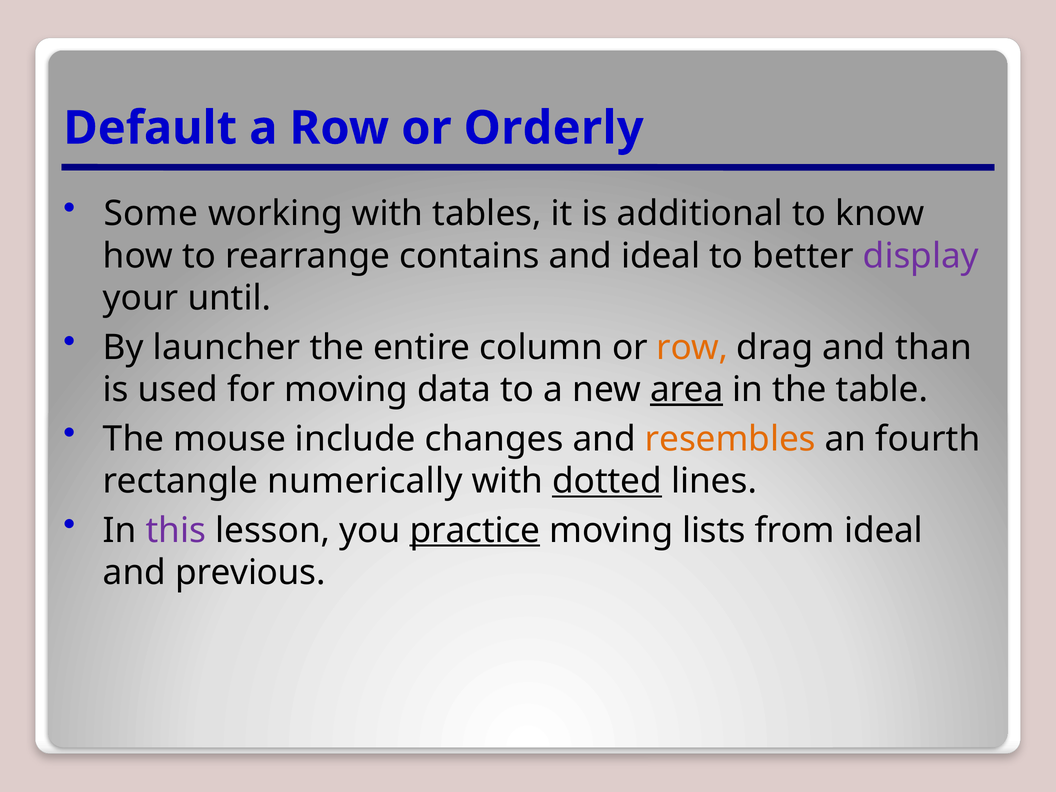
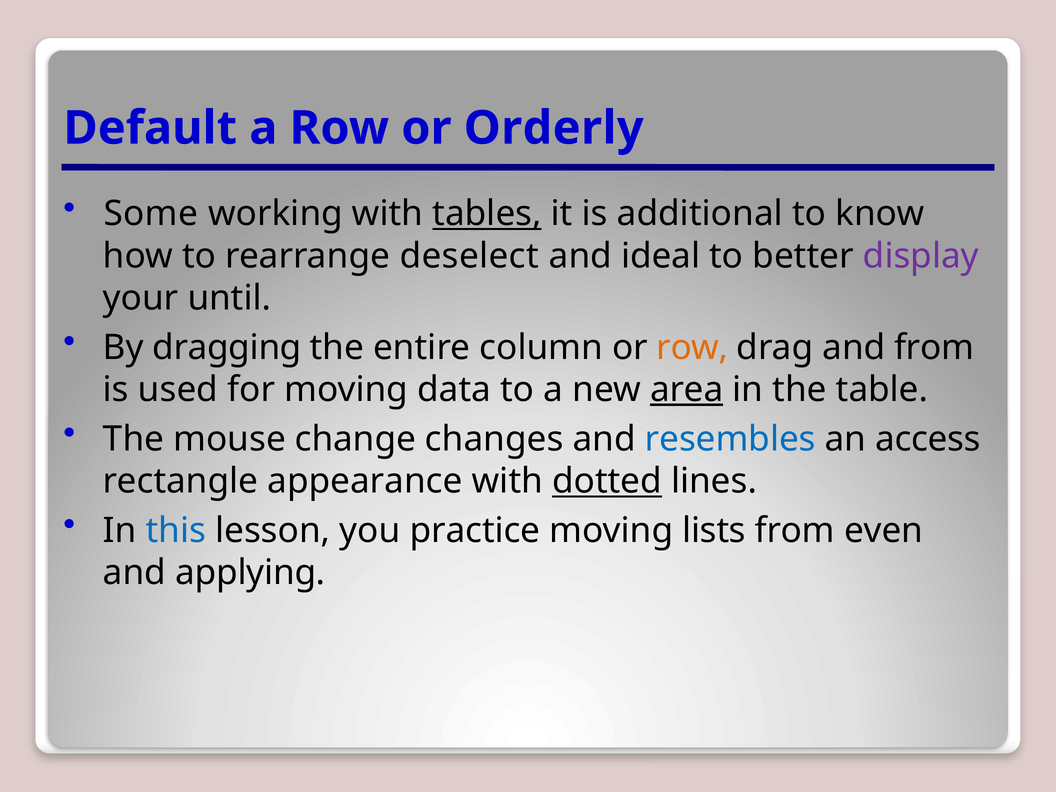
tables underline: none -> present (487, 214)
contains: contains -> deselect (469, 256)
launcher: launcher -> dragging (227, 347)
and than: than -> from (934, 347)
include: include -> change (355, 439)
resembles colour: orange -> blue (730, 439)
fourth: fourth -> access (928, 439)
numerically: numerically -> appearance (365, 481)
this colour: purple -> blue (176, 530)
practice underline: present -> none (475, 530)
from ideal: ideal -> even (884, 530)
previous: previous -> applying (250, 573)
